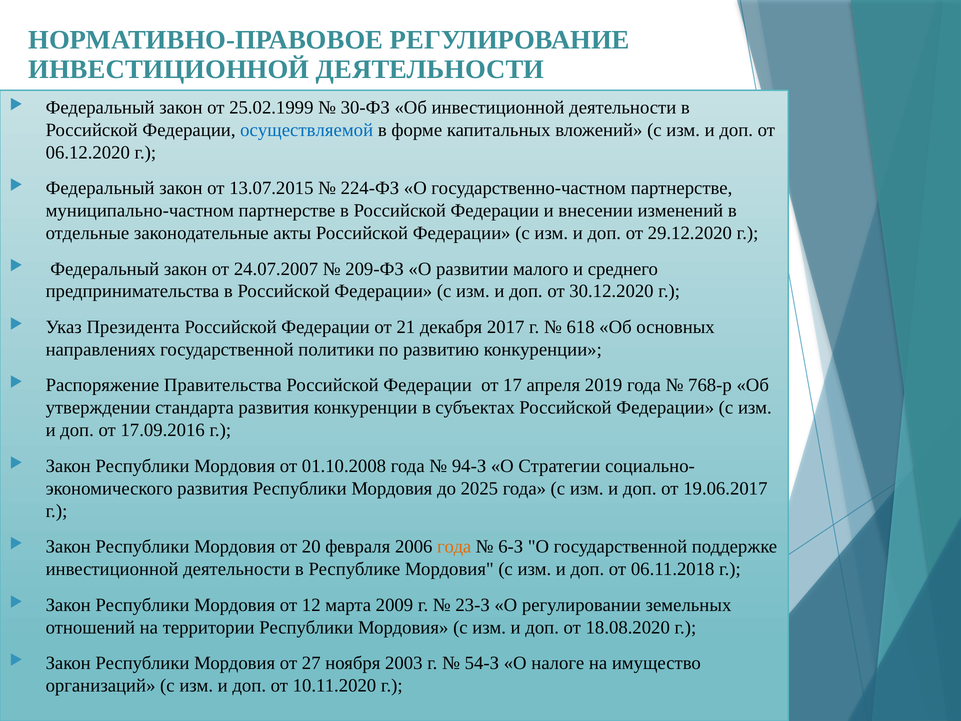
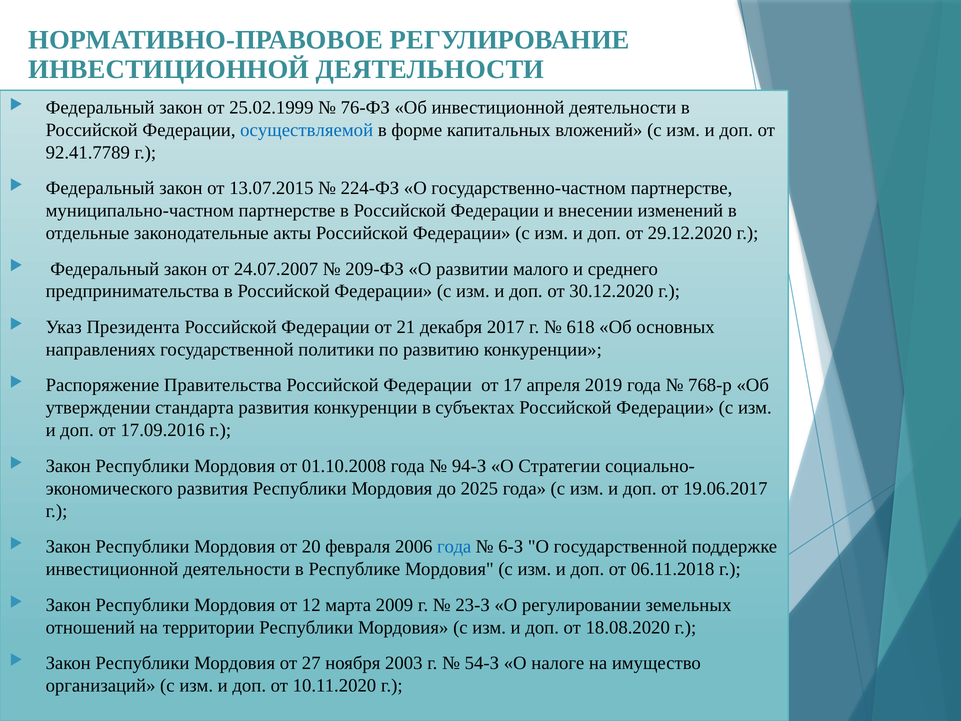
30-ФЗ: 30-ФЗ -> 76-ФЗ (365, 107)
06.12.2020: 06.12.2020 -> 92.41.7789 (88, 152)
года colour: orange -> blue (454, 547)
